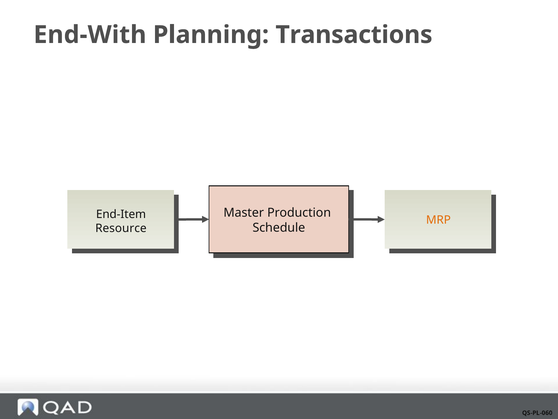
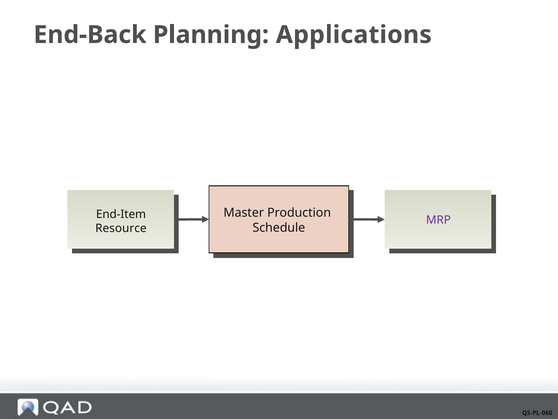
End-With: End-With -> End-Back (90, 35)
Transactions: Transactions -> Applications (354, 35)
MRP colour: orange -> purple (438, 220)
